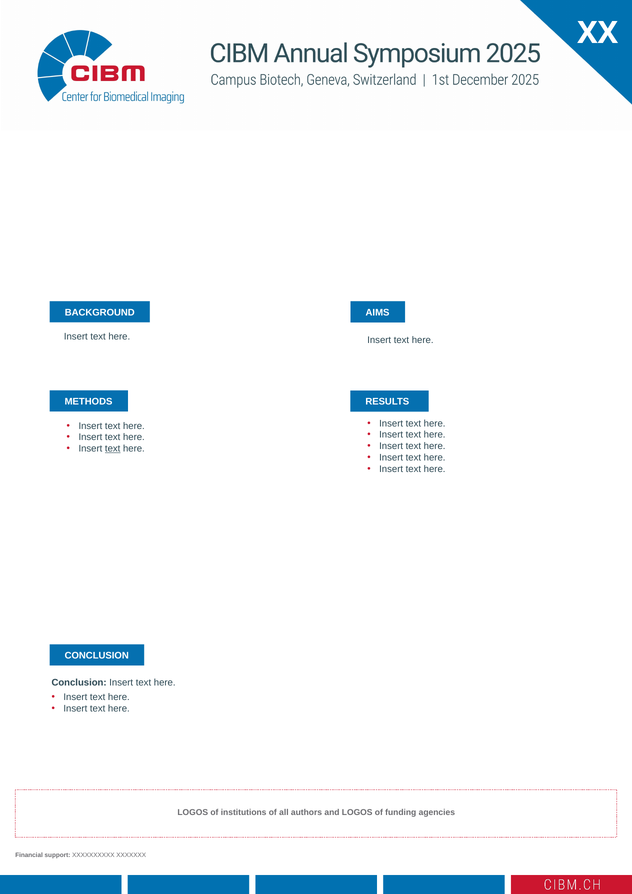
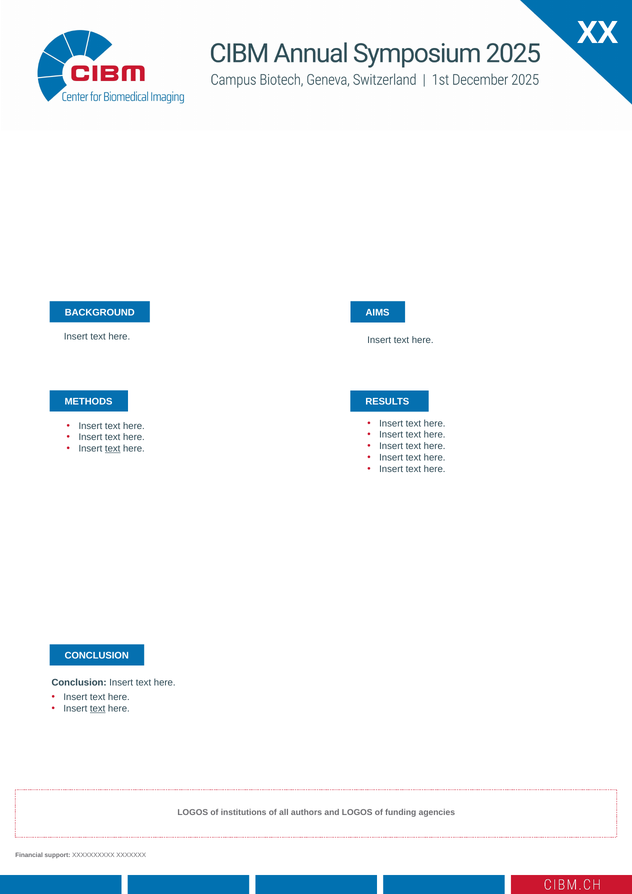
text underline: none -> present (98, 708)
